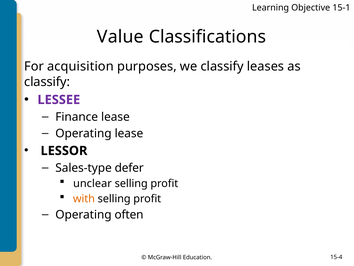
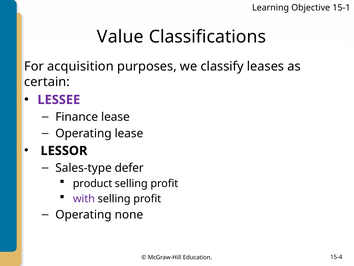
classify: classify -> certain (47, 82)
unclear: unclear -> product (93, 183)
with colour: orange -> purple (84, 198)
often: often -> none (129, 214)
